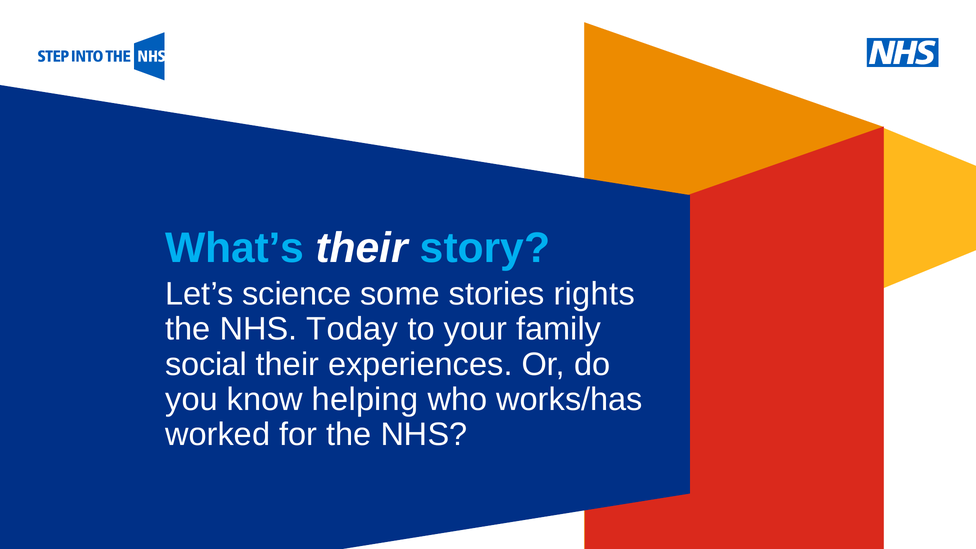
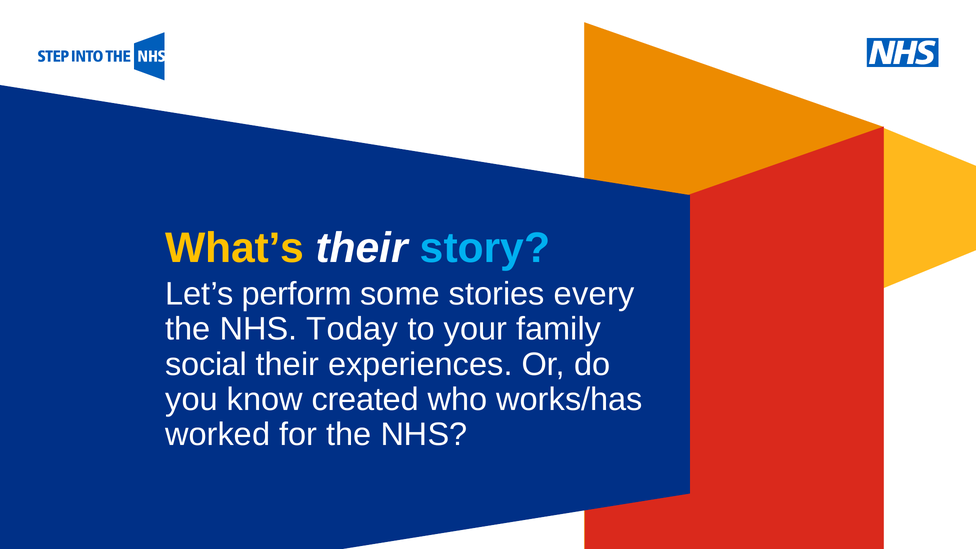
What’s colour: light blue -> yellow (235, 248)
science: science -> perform (297, 294)
rights: rights -> every (594, 294)
helping: helping -> created (365, 399)
